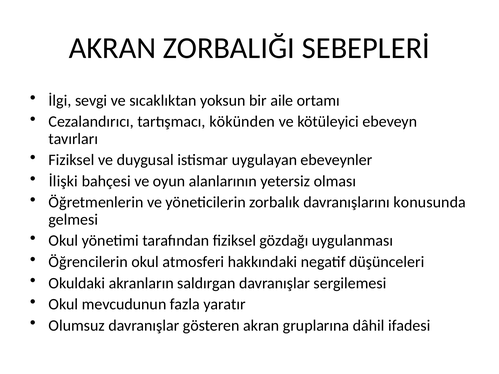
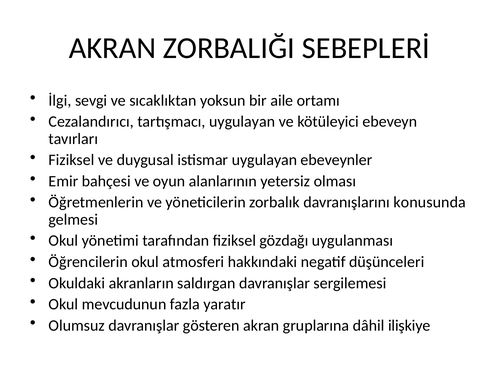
tartışmacı kökünden: kökünden -> uygulayan (242, 122)
İlişki: İlişki -> Emir (63, 181)
ifadesi: ifadesi -> ilişkiye (409, 326)
